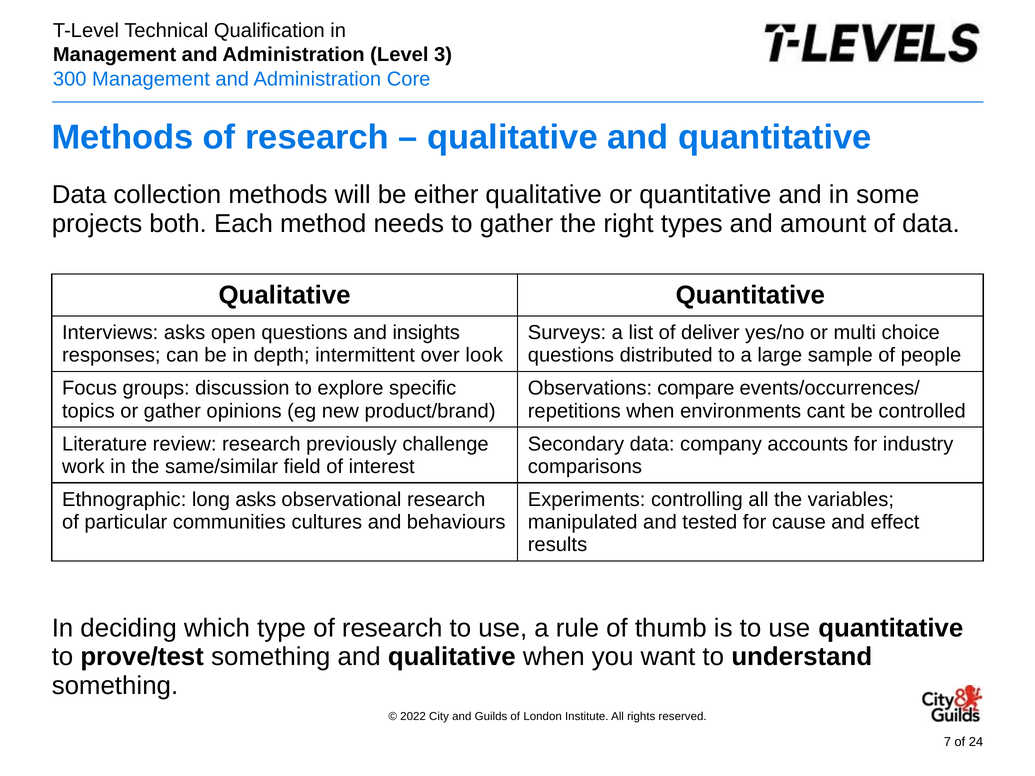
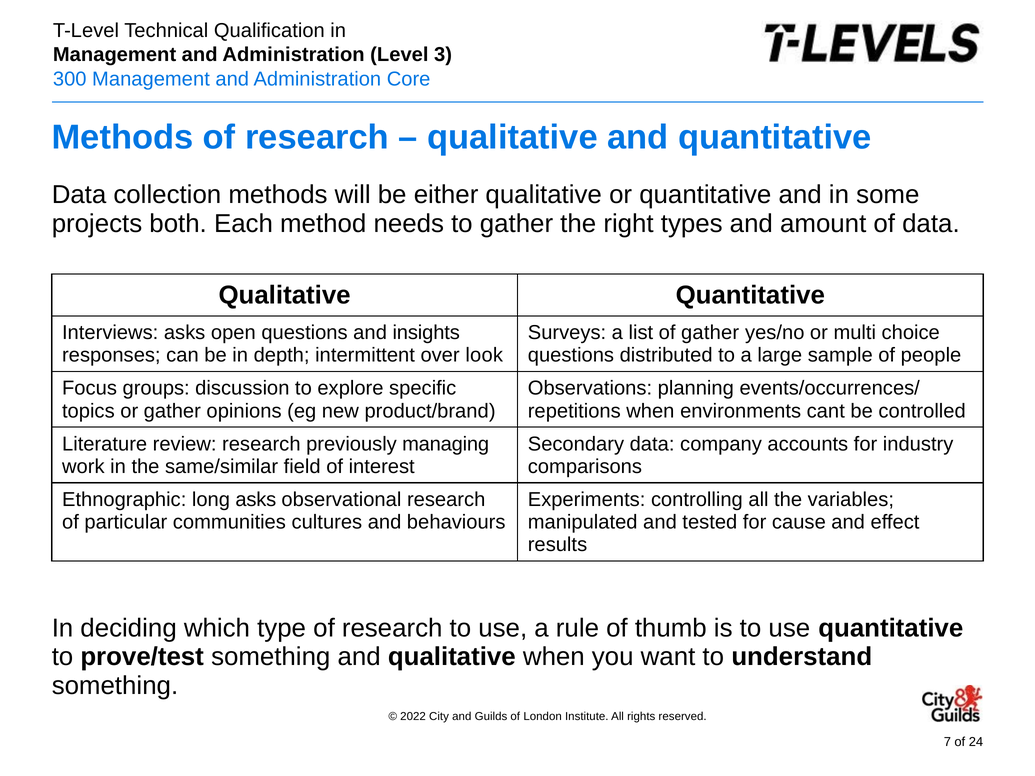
of deliver: deliver -> gather (710, 333)
compare: compare -> planning (696, 388)
challenge: challenge -> managing (446, 444)
